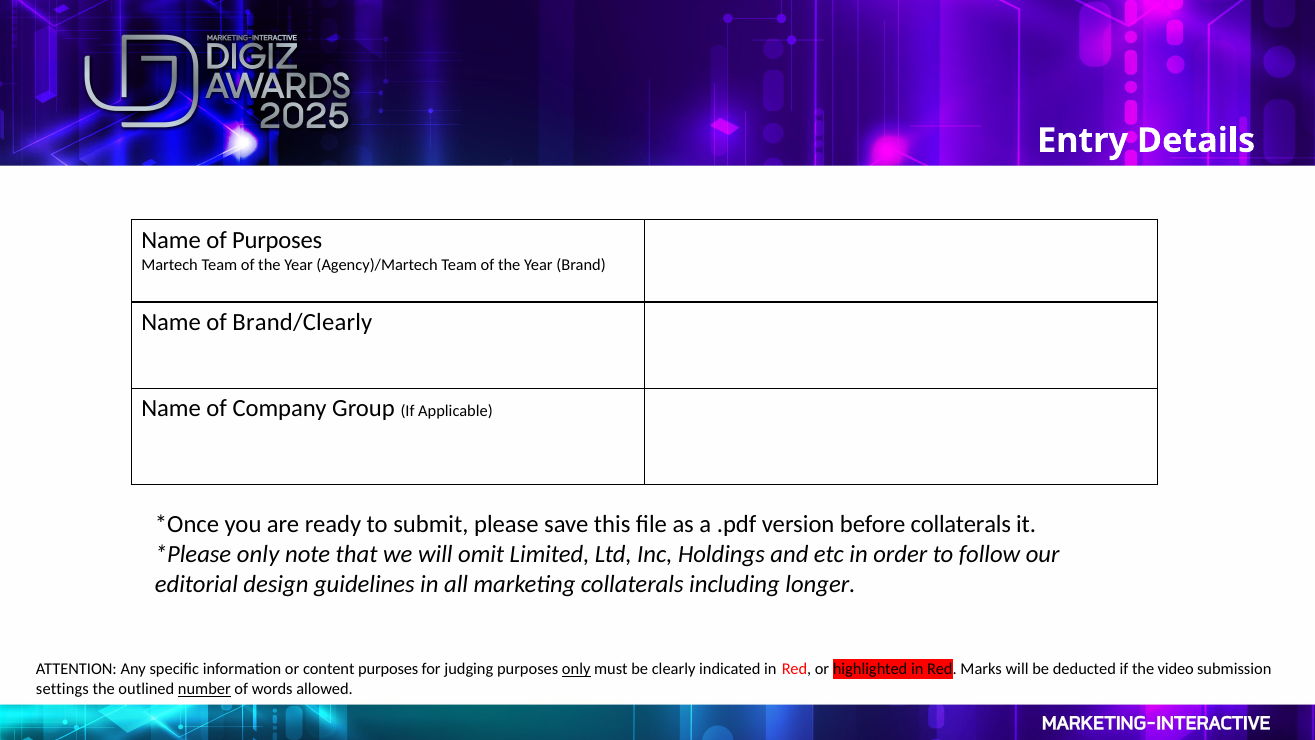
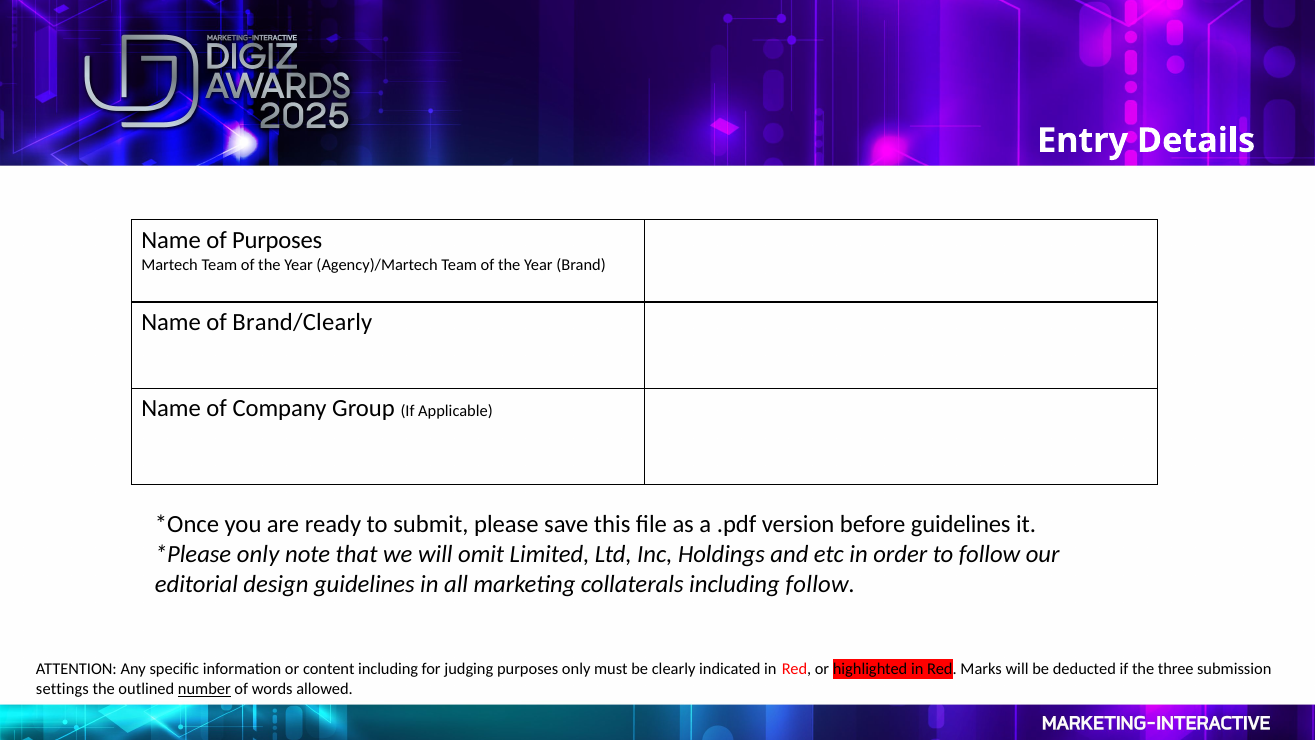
before collaterals: collaterals -> guidelines (961, 525)
including longer: longer -> follow (820, 584)
content purposes: purposes -> including (388, 669)
only underline: present -> none (576, 669)
video: video -> three (1176, 669)
